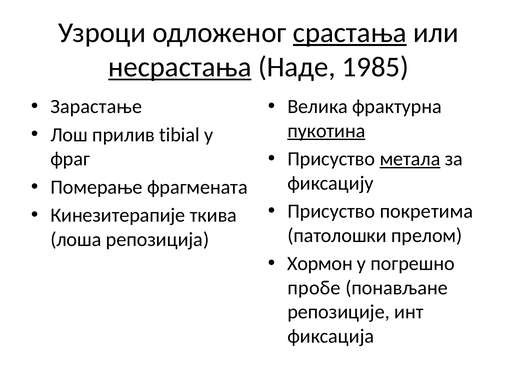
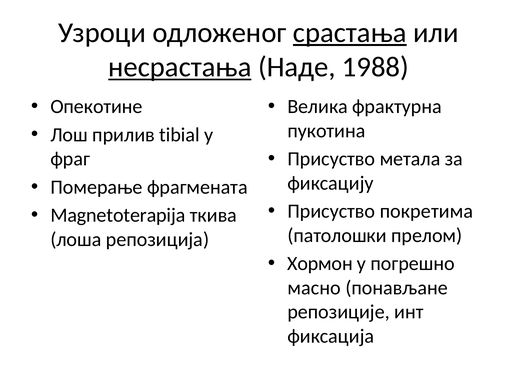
1985: 1985 -> 1988 (375, 67)
Зарастање: Зарастање -> Опекотине (96, 107)
пукотина underline: present -> none (326, 131)
метала underline: present -> none (410, 159)
Кинезитерапије: Кинезитерапије -> Magnetoterapija (118, 215)
пробе: пробе -> масно (314, 288)
